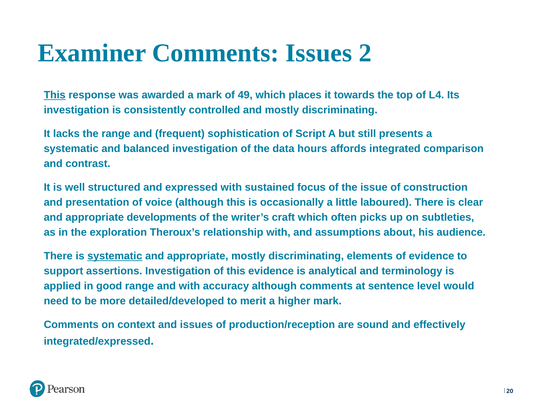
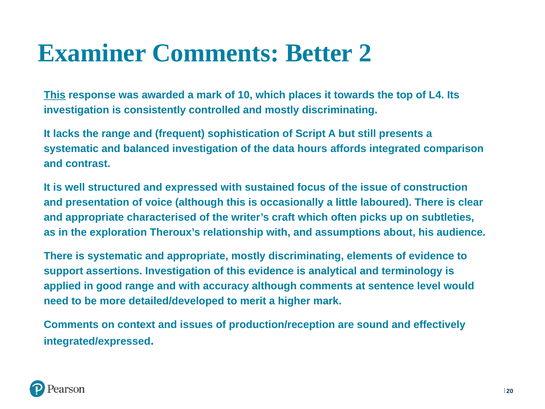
Comments Issues: Issues -> Better (319, 53)
49: 49 -> 10 (245, 95)
developments: developments -> characterised (162, 217)
systematic underline: present -> none (115, 256)
